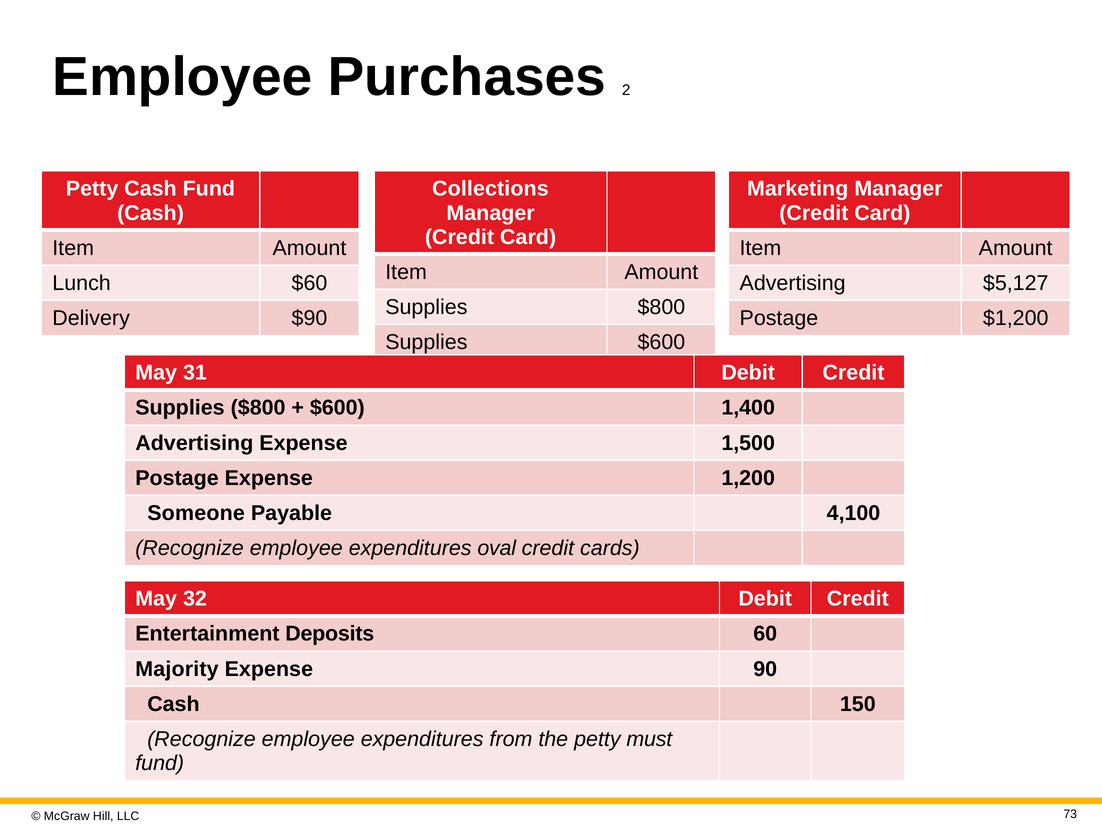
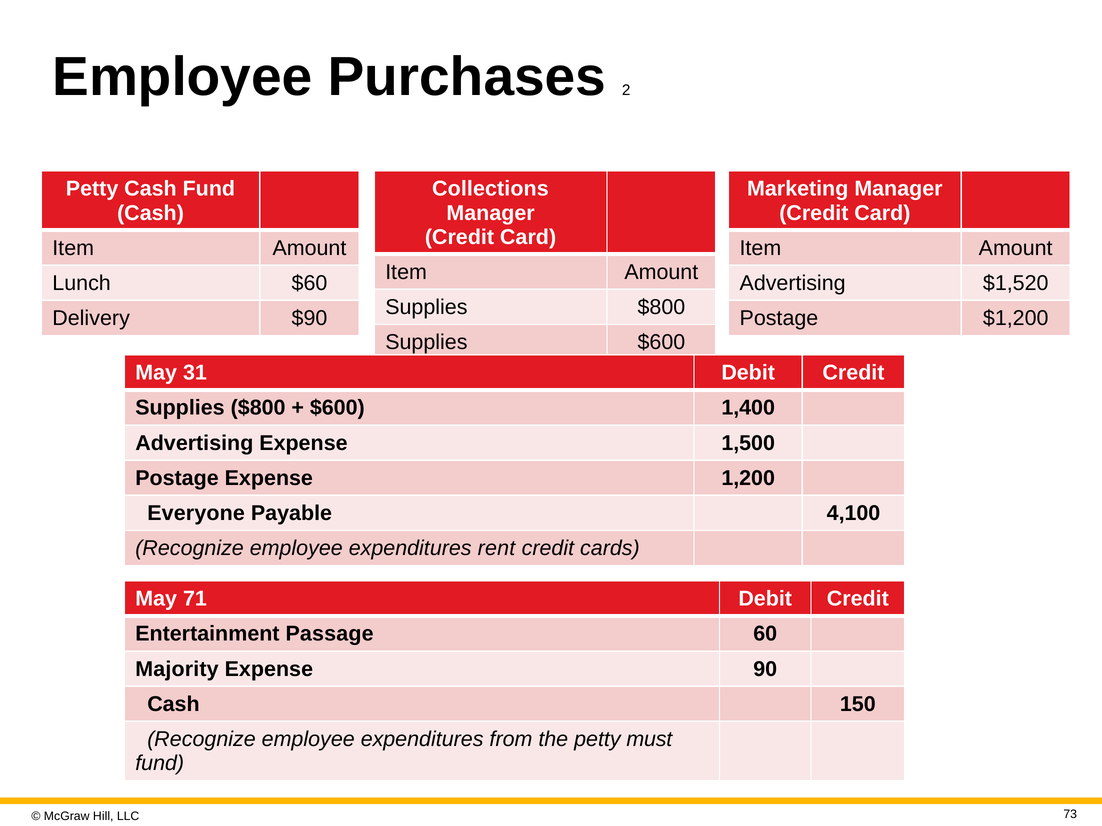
$5,127: $5,127 -> $1,520 (1016, 283)
Someone: Someone -> Everyone (196, 514)
oval: oval -> rent (497, 549)
32: 32 -> 71 (195, 599)
Deposits: Deposits -> Passage (330, 634)
